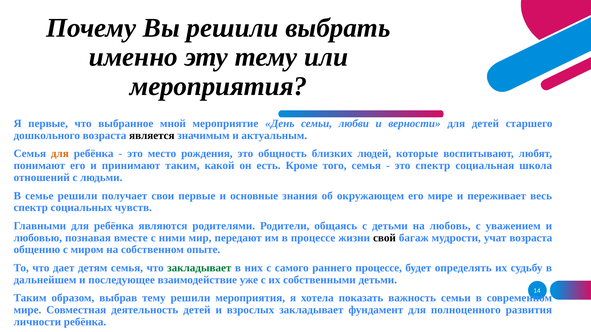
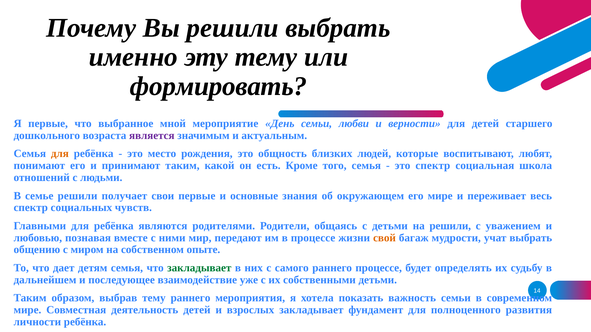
мероприятия: мероприятия -> формировать (219, 86)
является colour: black -> purple (152, 136)
на любовь: любовь -> решили (450, 226)
свой colour: black -> orange (384, 238)
учат возраста: возраста -> выбрать (531, 238)
тему решили: решили -> раннего (191, 298)
